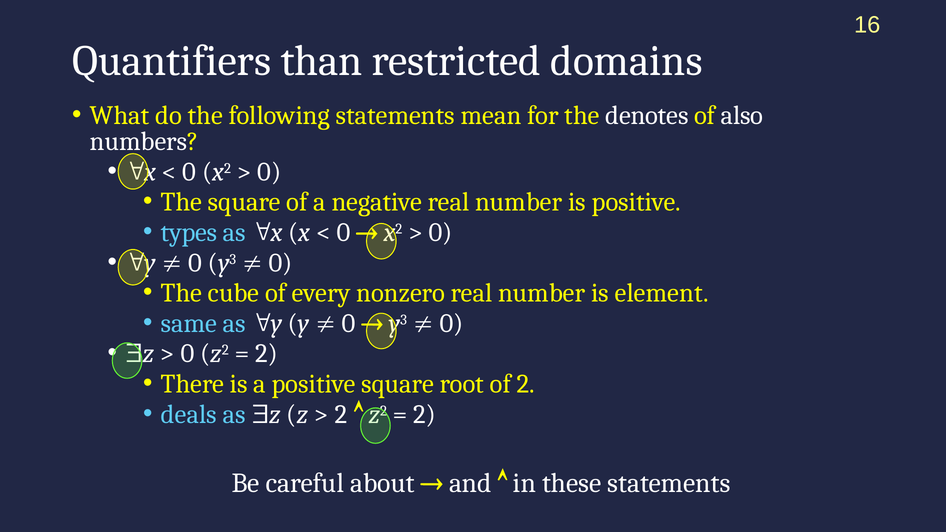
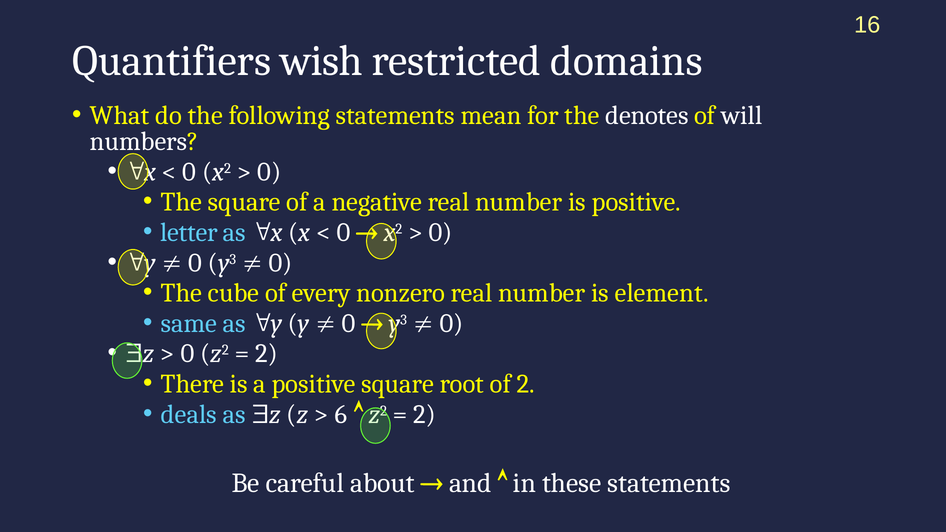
than: than -> wish (322, 61)
also: also -> will (742, 116)
types: types -> letter (189, 233)
2: 2 -> 6 (341, 414)
